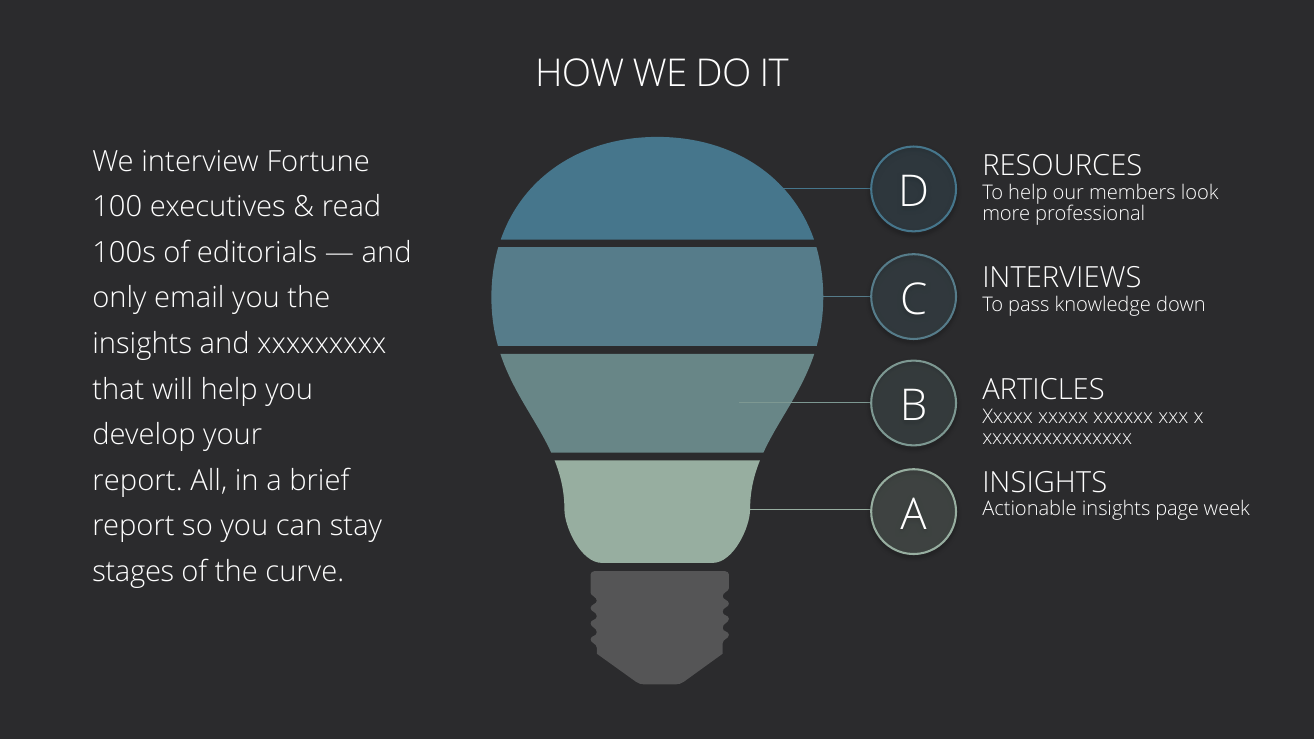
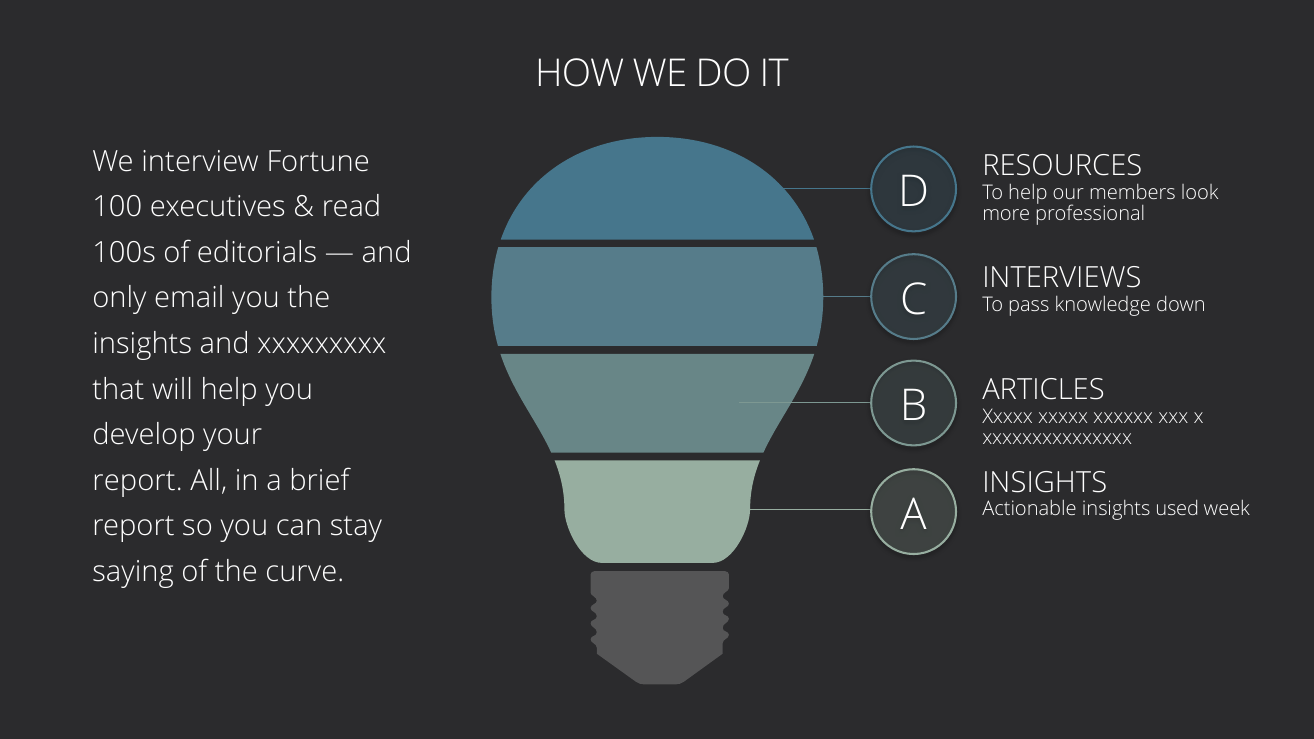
page: page -> used (1177, 509)
stages: stages -> saying (133, 572)
